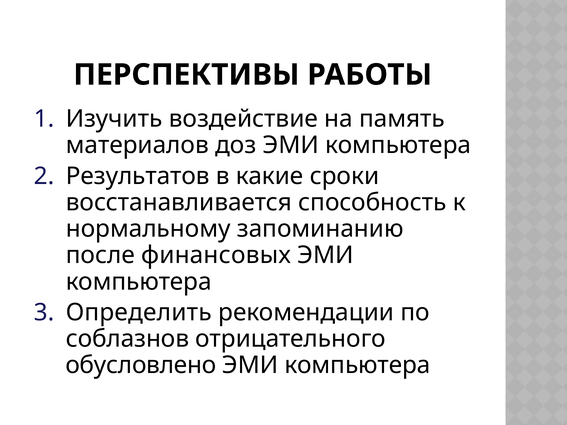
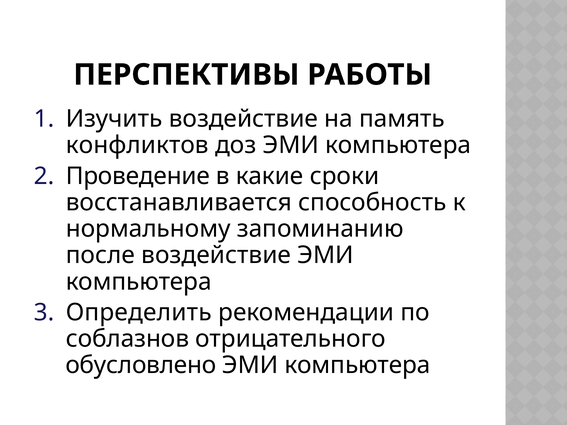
материалов: материалов -> конфликтов (137, 145)
Результатов: Результатов -> Проведение (138, 176)
после финансовых: финансовых -> воздействие (216, 255)
